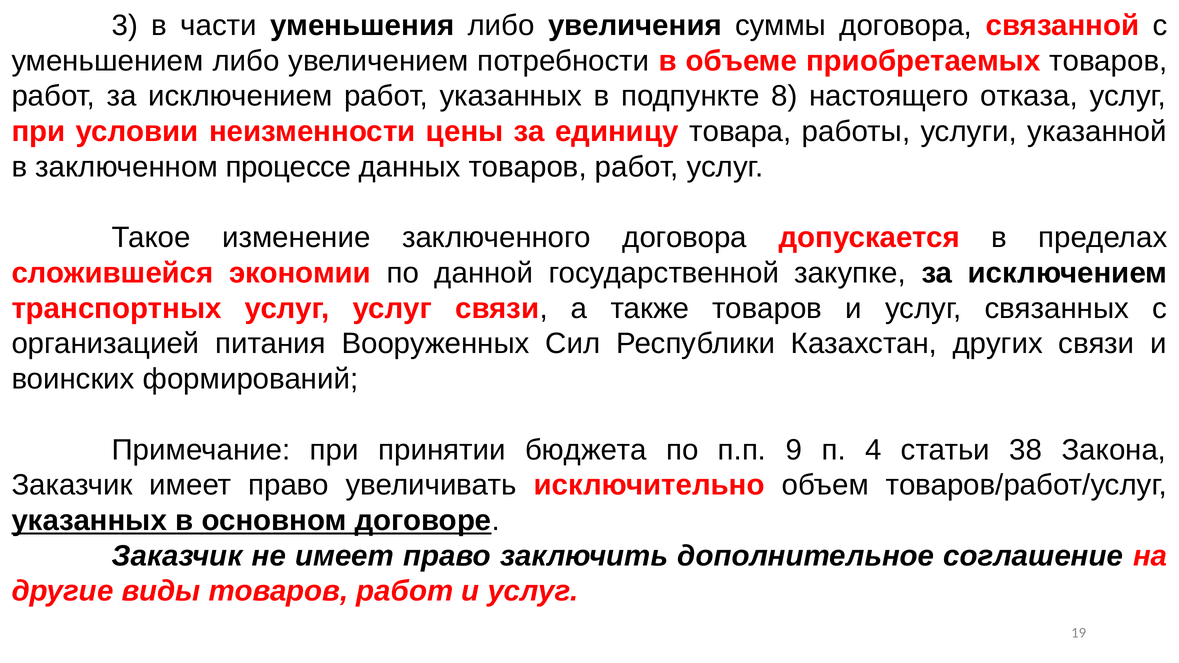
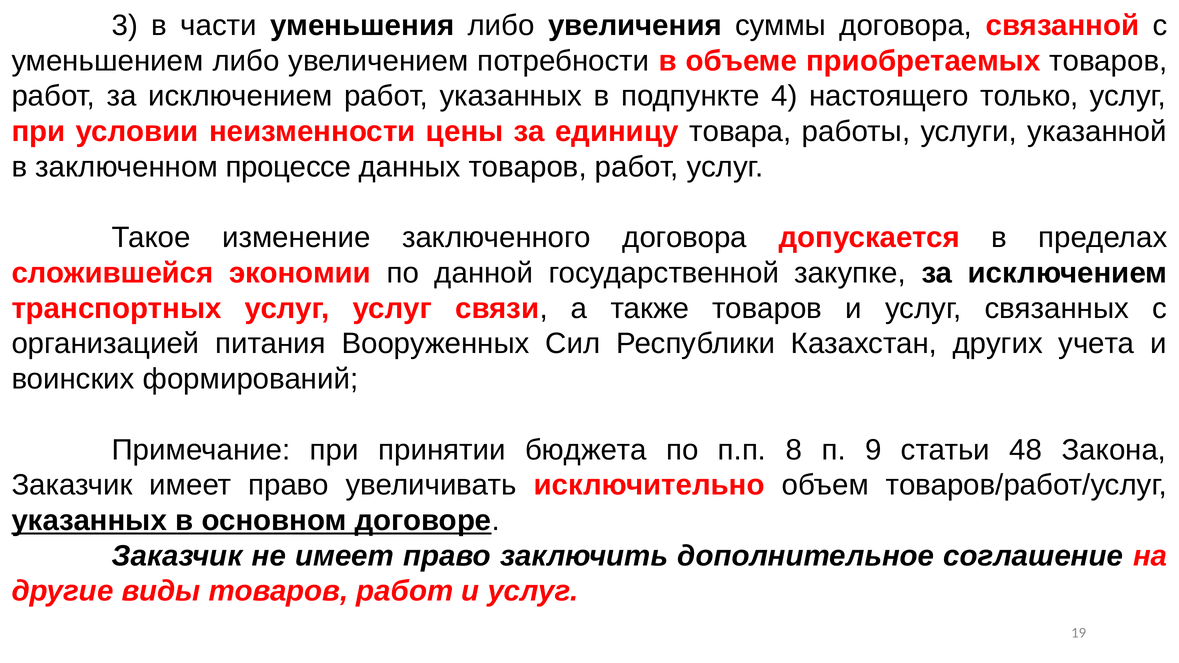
8: 8 -> 4 (784, 96)
отказа: отказа -> только (1029, 96)
других связи: связи -> учета (1096, 344)
9: 9 -> 8 (794, 450)
4: 4 -> 9 (873, 450)
38: 38 -> 48 (1026, 450)
